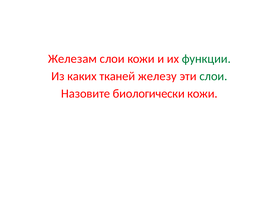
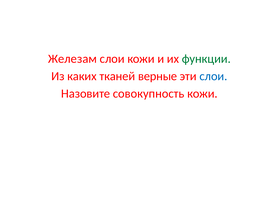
железу: железу -> верные (158, 76)
слои colour: green -> blue (213, 76)
биологически: биологически -> совокупность (149, 93)
